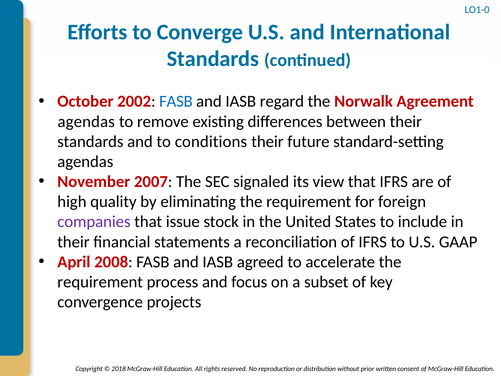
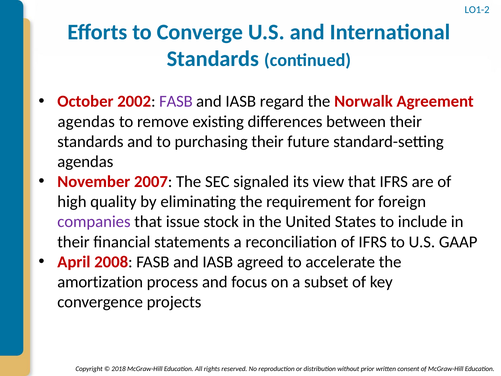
LO1-0: LO1-0 -> LO1-2 (477, 10)
FASB colour: blue -> purple (176, 101)
conditions: conditions -> purchasing (211, 141)
requirement: requirement -> amortization (100, 282)
